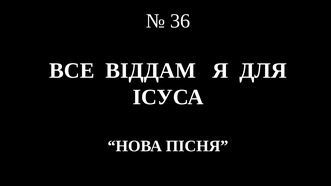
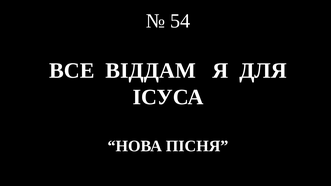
36: 36 -> 54 (180, 21)
